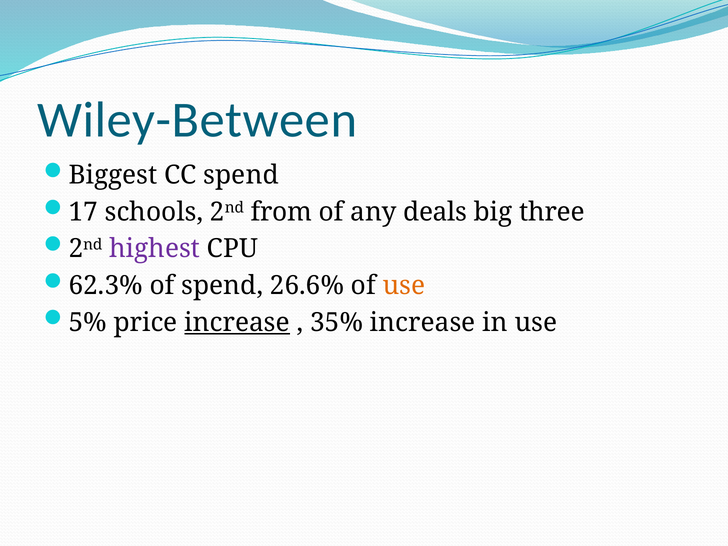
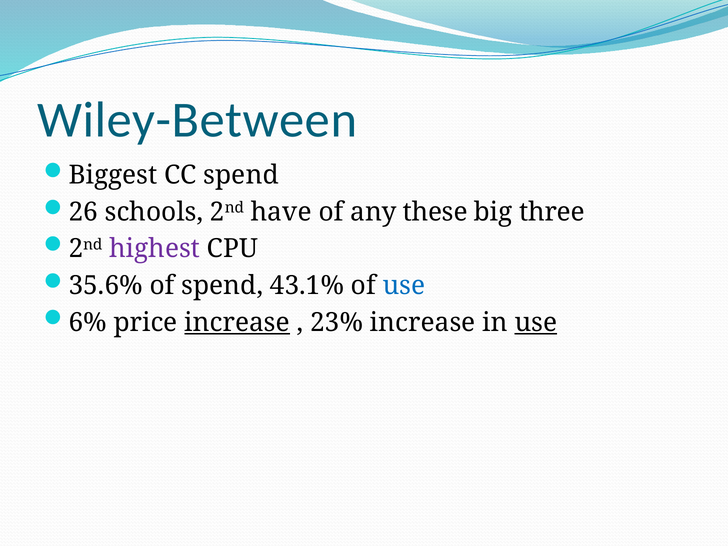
17: 17 -> 26 (83, 212)
from: from -> have (281, 212)
deals: deals -> these (435, 212)
62.3%: 62.3% -> 35.6% (106, 286)
26.6%: 26.6% -> 43.1% (307, 286)
use colour: orange -> blue (404, 286)
5%: 5% -> 6% (88, 322)
35%: 35% -> 23% (337, 322)
use underline: none -> present (536, 322)
